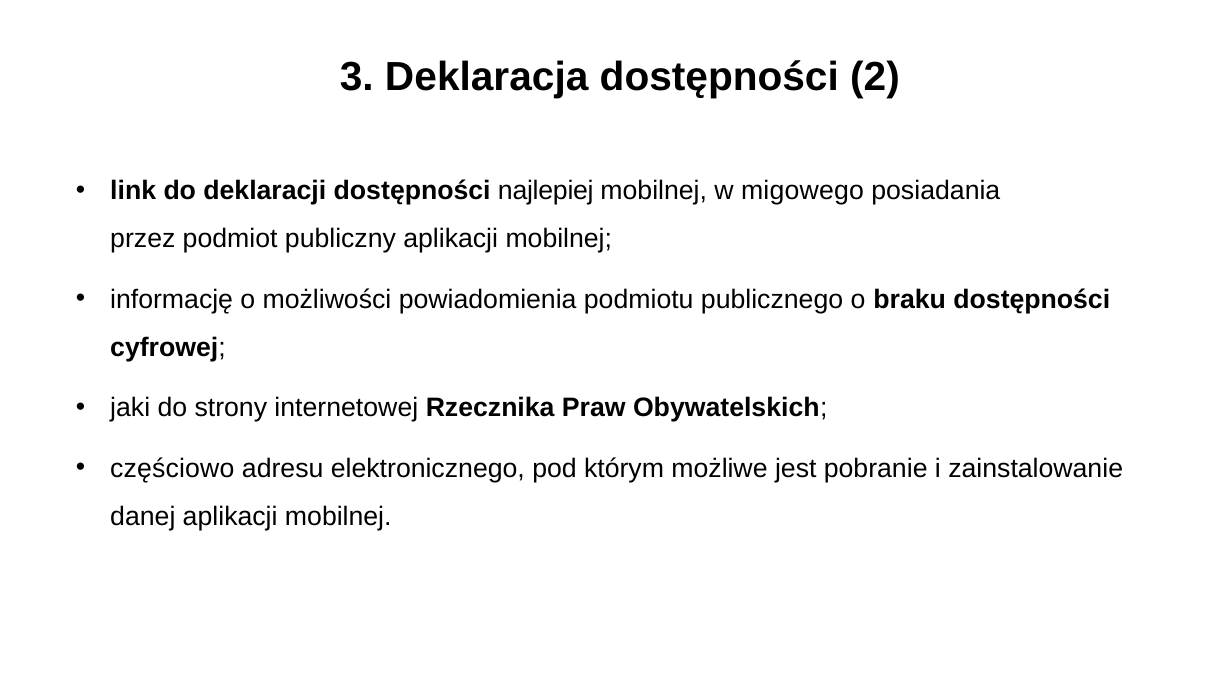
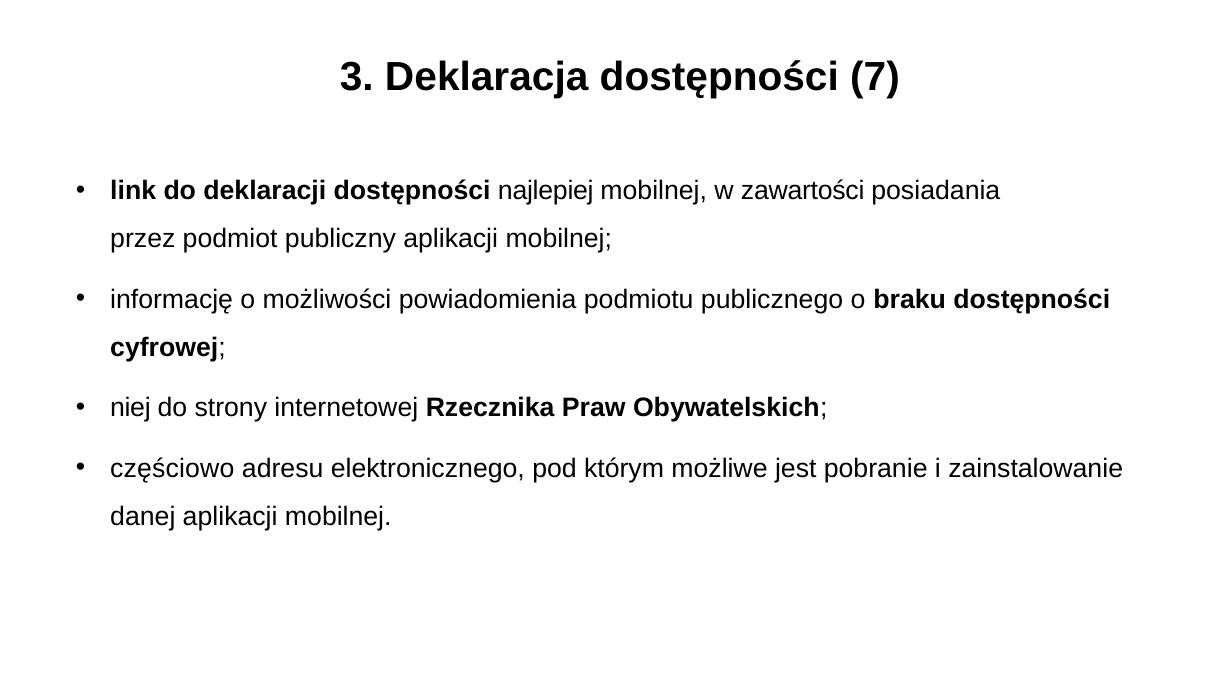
2: 2 -> 7 (875, 77)
migowego: migowego -> zawartości (803, 191)
jaki: jaki -> niej (130, 408)
